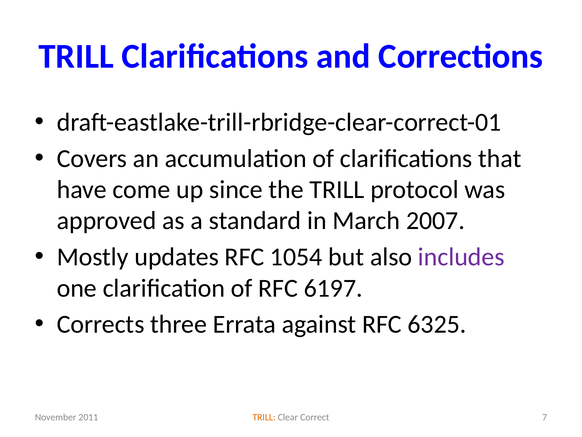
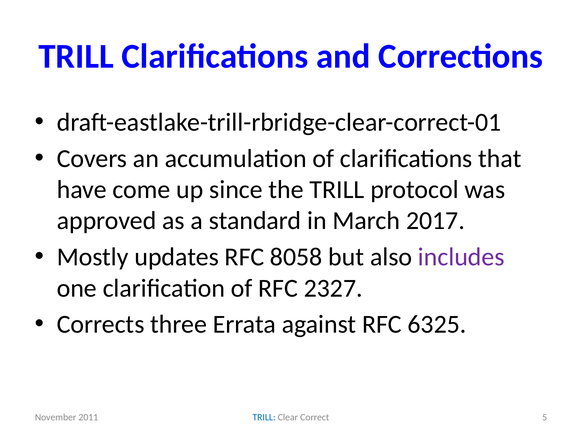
2007: 2007 -> 2017 (435, 221)
1054: 1054 -> 8058 (296, 257)
6197: 6197 -> 2327 (333, 288)
TRILL colour: orange -> blue (264, 417)
7: 7 -> 5 (545, 417)
